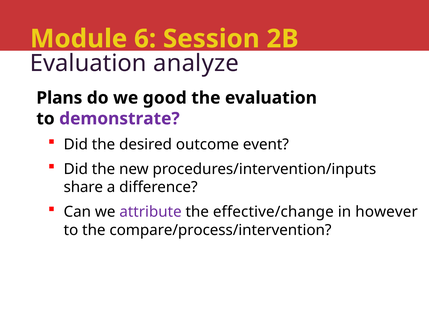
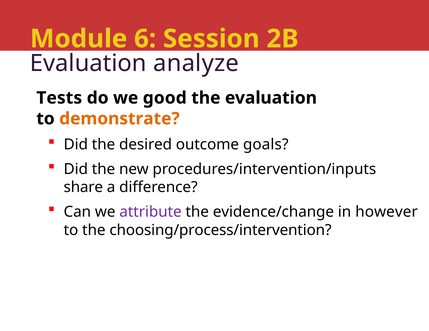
Plans: Plans -> Tests (59, 98)
demonstrate colour: purple -> orange (119, 119)
event: event -> goals (266, 145)
effective/change: effective/change -> evidence/change (273, 212)
compare/process/intervention: compare/process/intervention -> choosing/process/intervention (220, 231)
